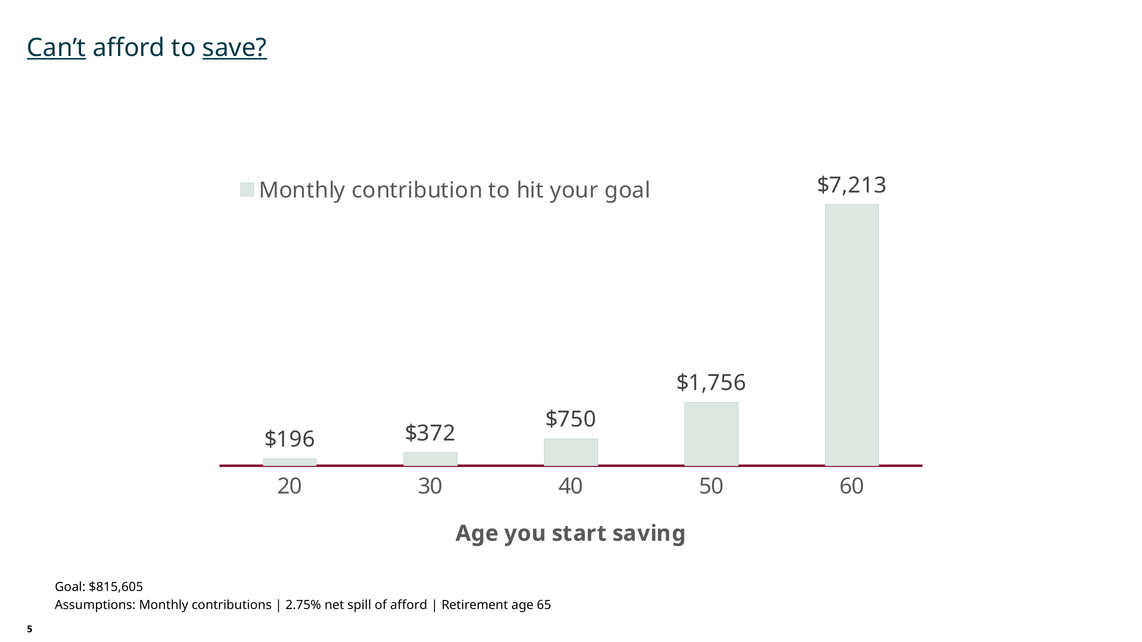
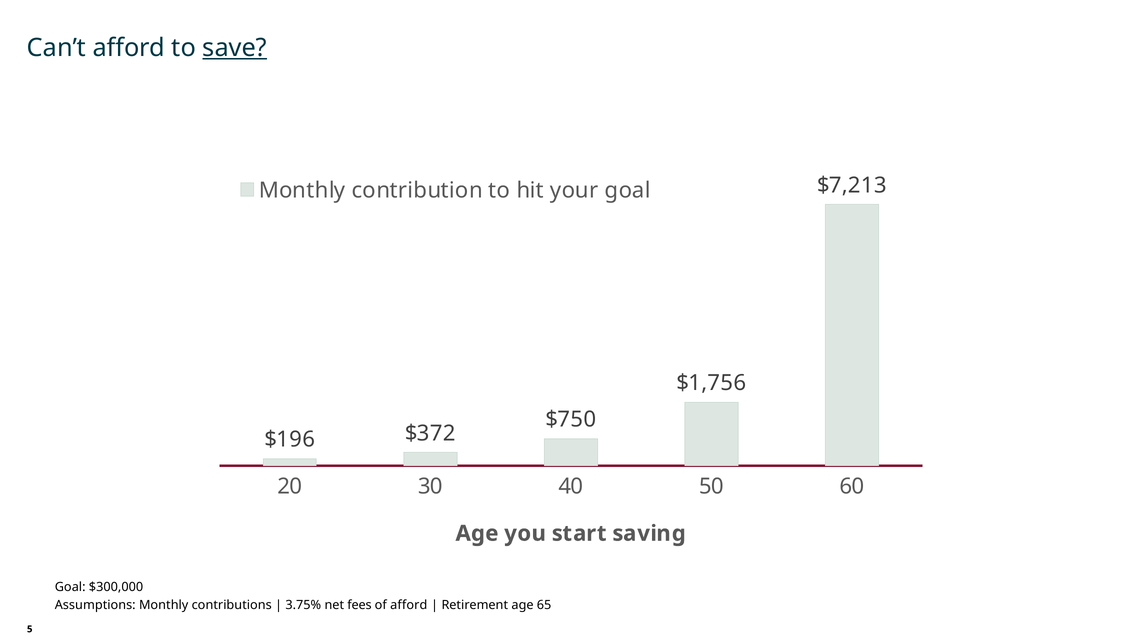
Can’t underline: present -> none (57, 48)
$815,605: $815,605 -> $300,000 (116, 588)
2.75%: 2.75% -> 3.75% (303, 605)
spill: spill -> fees (359, 605)
